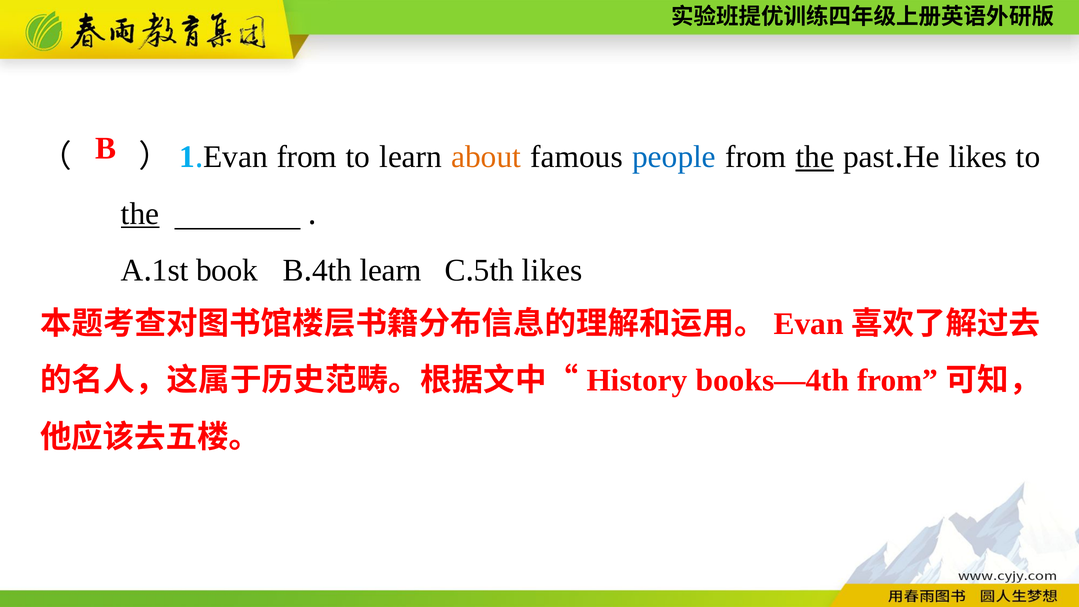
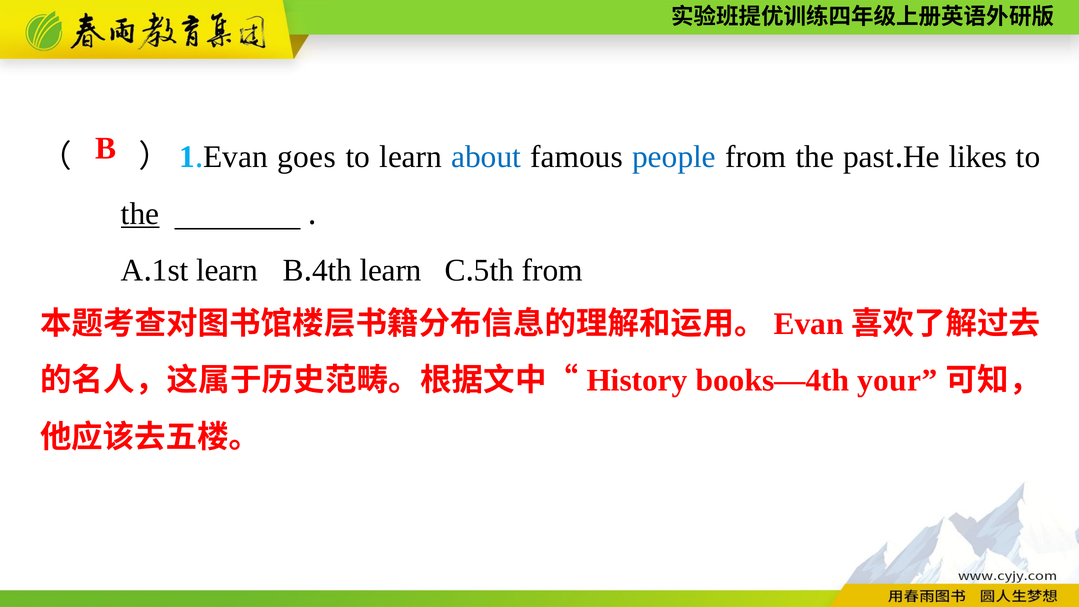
from: from -> goes (307, 157)
about colour: orange -> blue (486, 157)
the underline: present -> none (815, 157)
book: book -> learn (227, 270)
likes: likes -> from (552, 270)
books—4th from: from -> your (897, 381)
